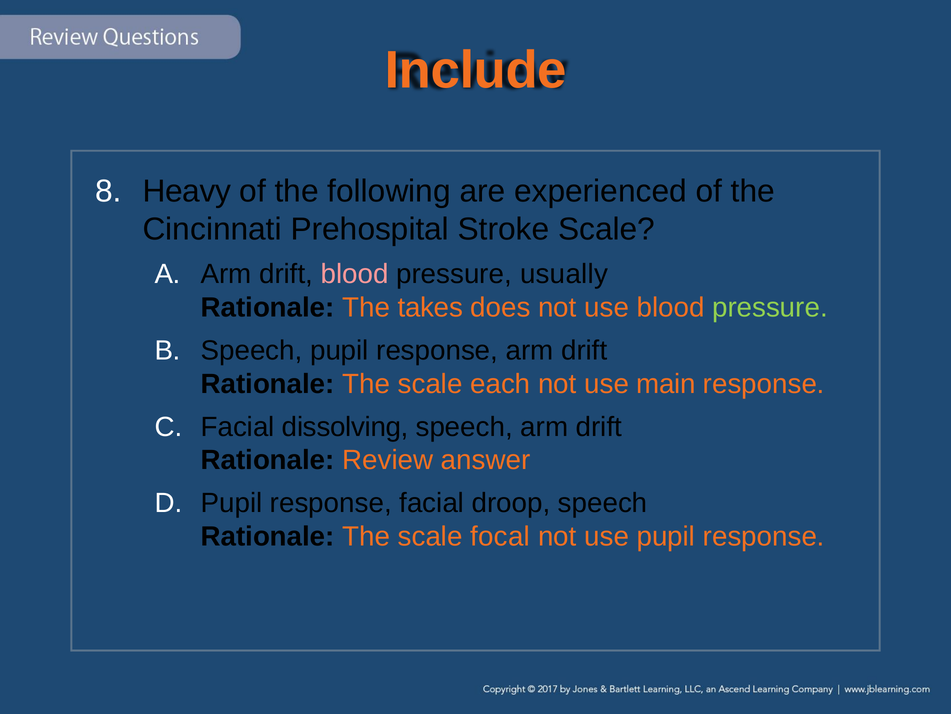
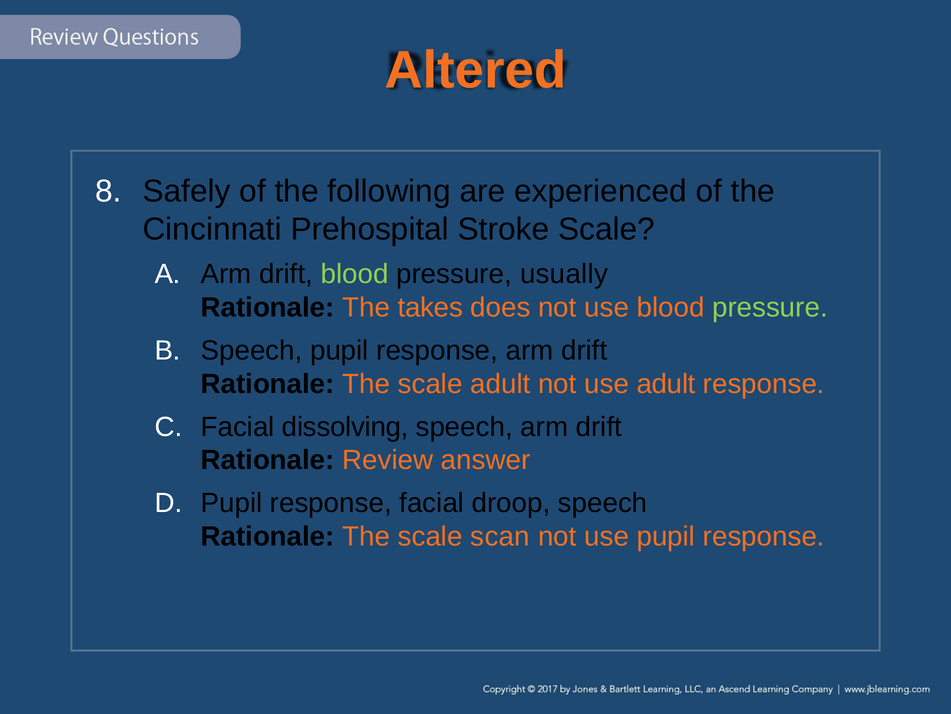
Include: Include -> Altered (475, 70)
Heavy: Heavy -> Safely (187, 191)
blood colour: pink -> light green (355, 274)
scale each: each -> adult (500, 384)
use main: main -> adult (666, 384)
focal: focal -> scan (500, 536)
